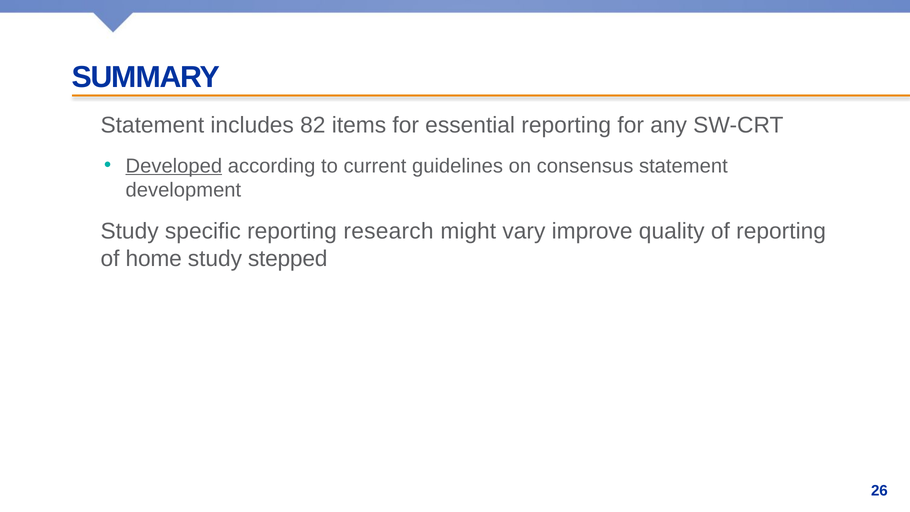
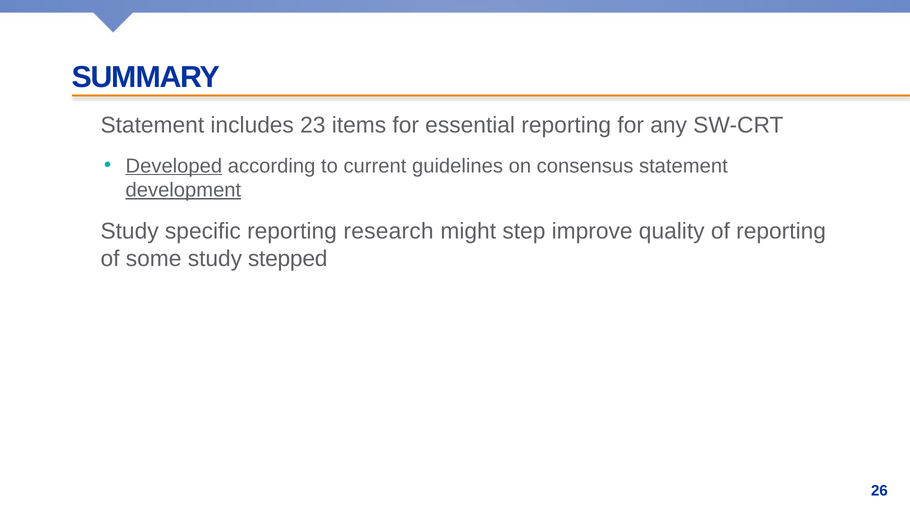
82: 82 -> 23 (313, 125)
development underline: none -> present (183, 190)
vary: vary -> step (524, 231)
home: home -> some (154, 259)
